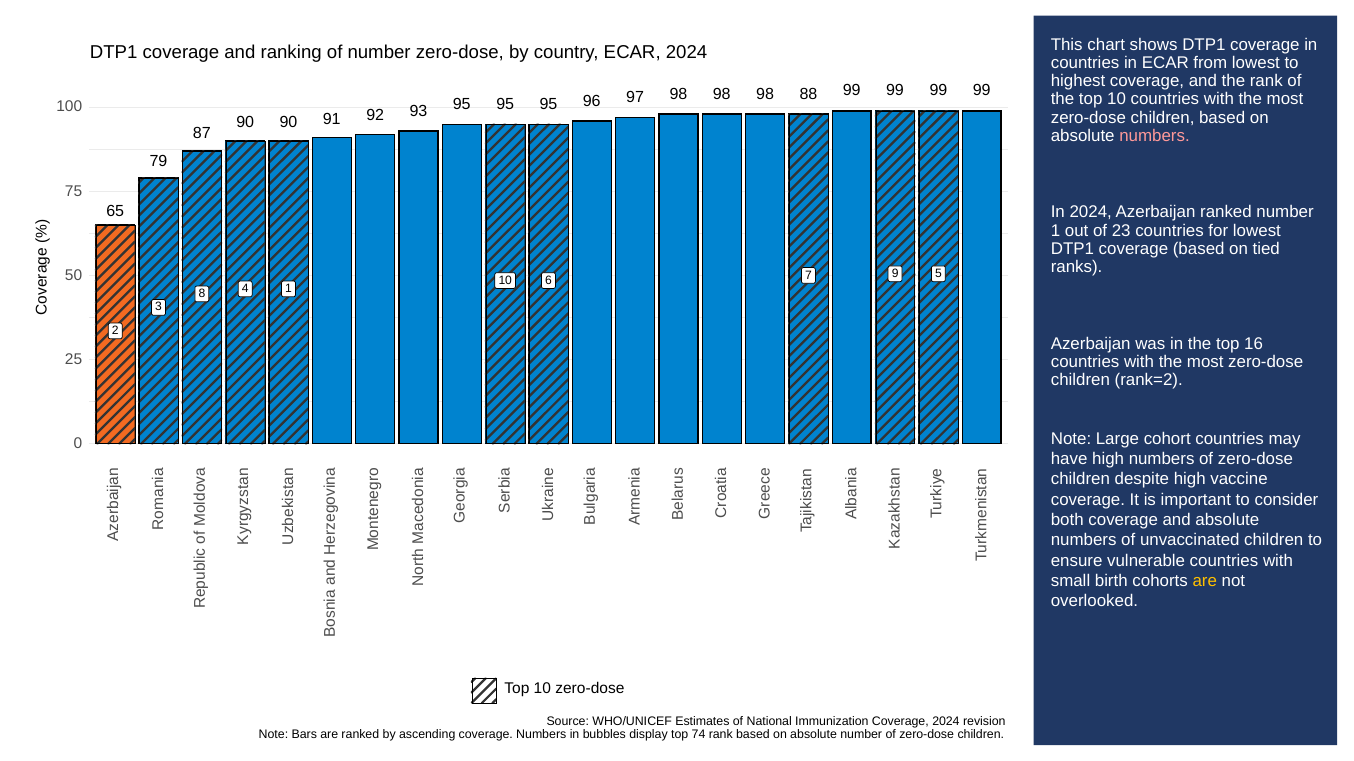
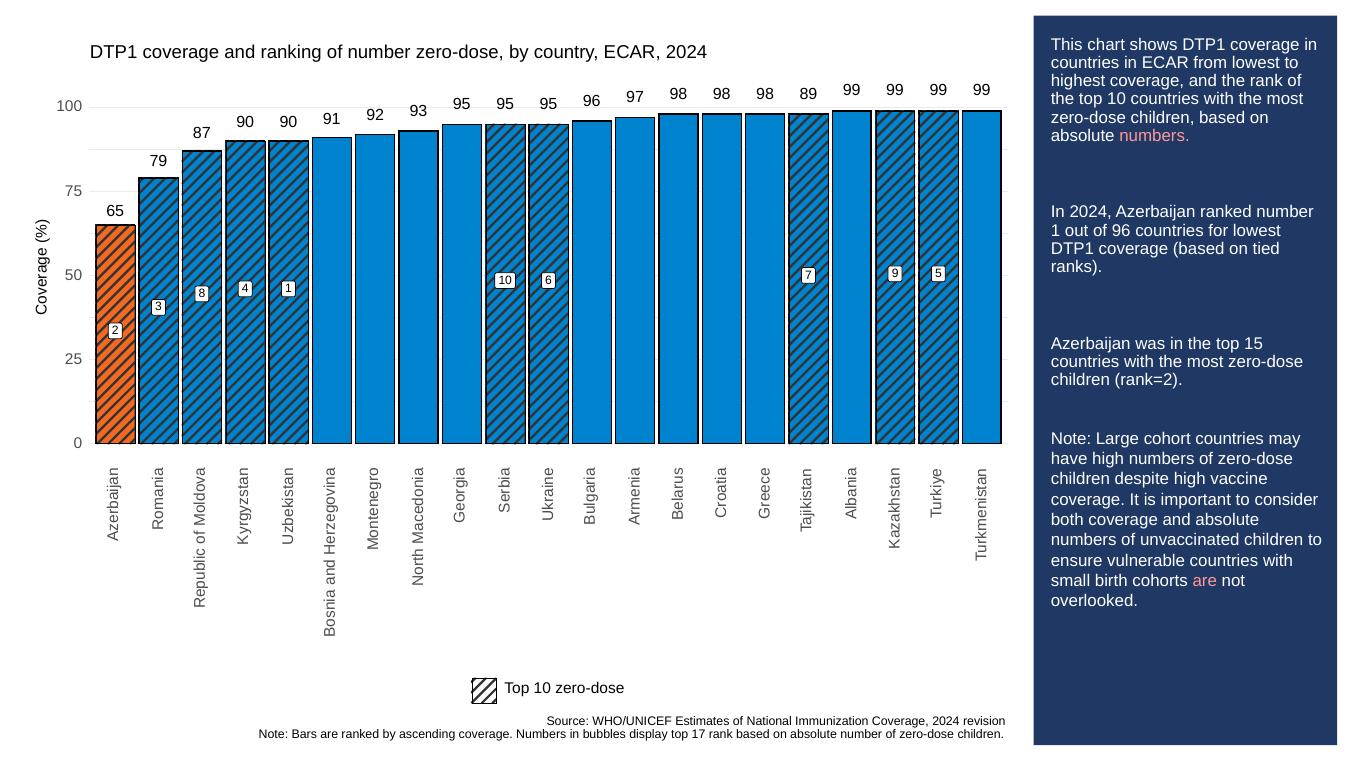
88: 88 -> 89 (808, 94)
of 23: 23 -> 96 (1121, 231)
16: 16 -> 15 (1254, 344)
are colour: yellow -> pink (1205, 581)
74: 74 -> 17 (699, 735)
